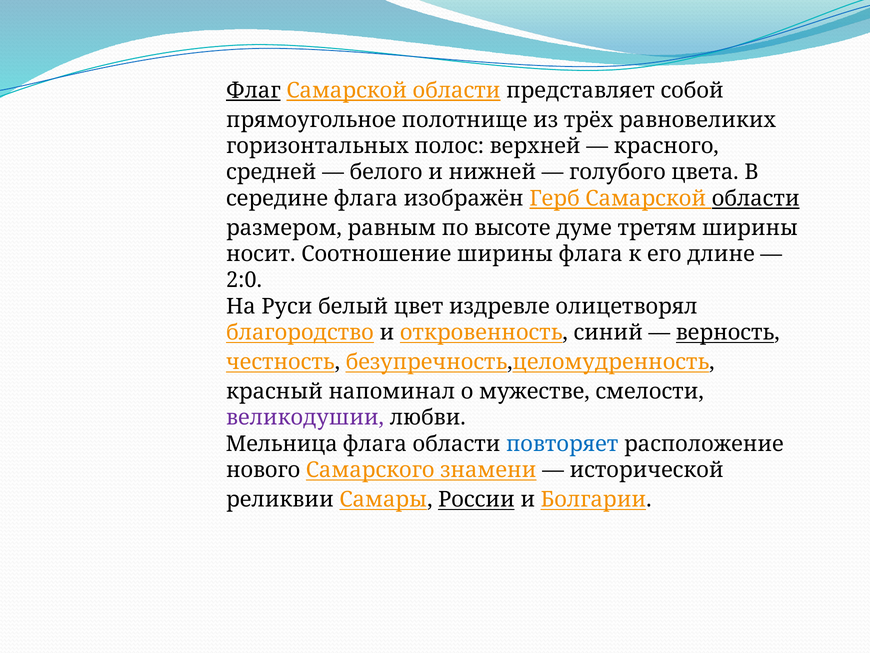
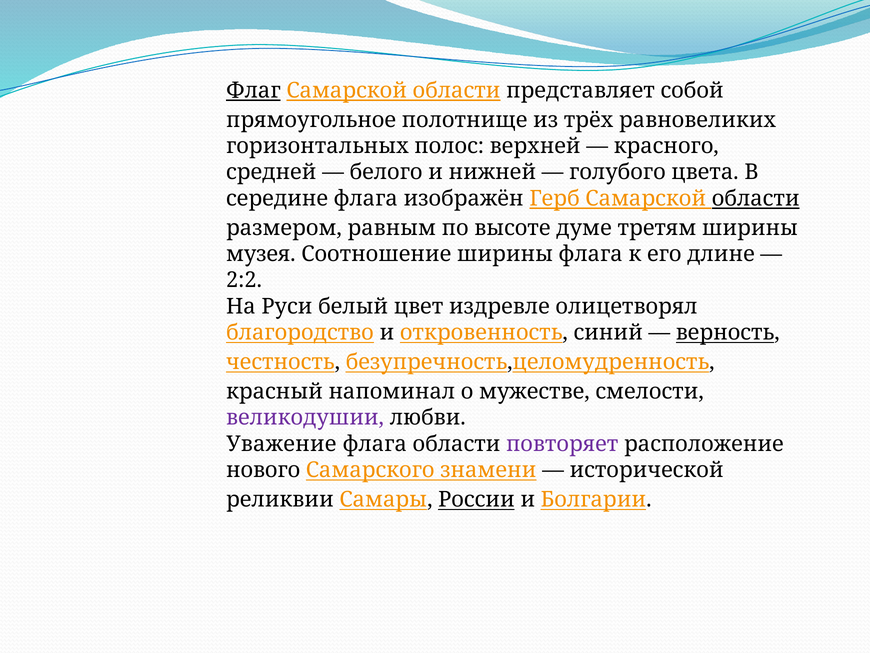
носит: носит -> музея (261, 254)
2:0: 2:0 -> 2:2 (244, 280)
Мельница: Мельница -> Уважение (281, 444)
повторяет colour: blue -> purple (562, 444)
